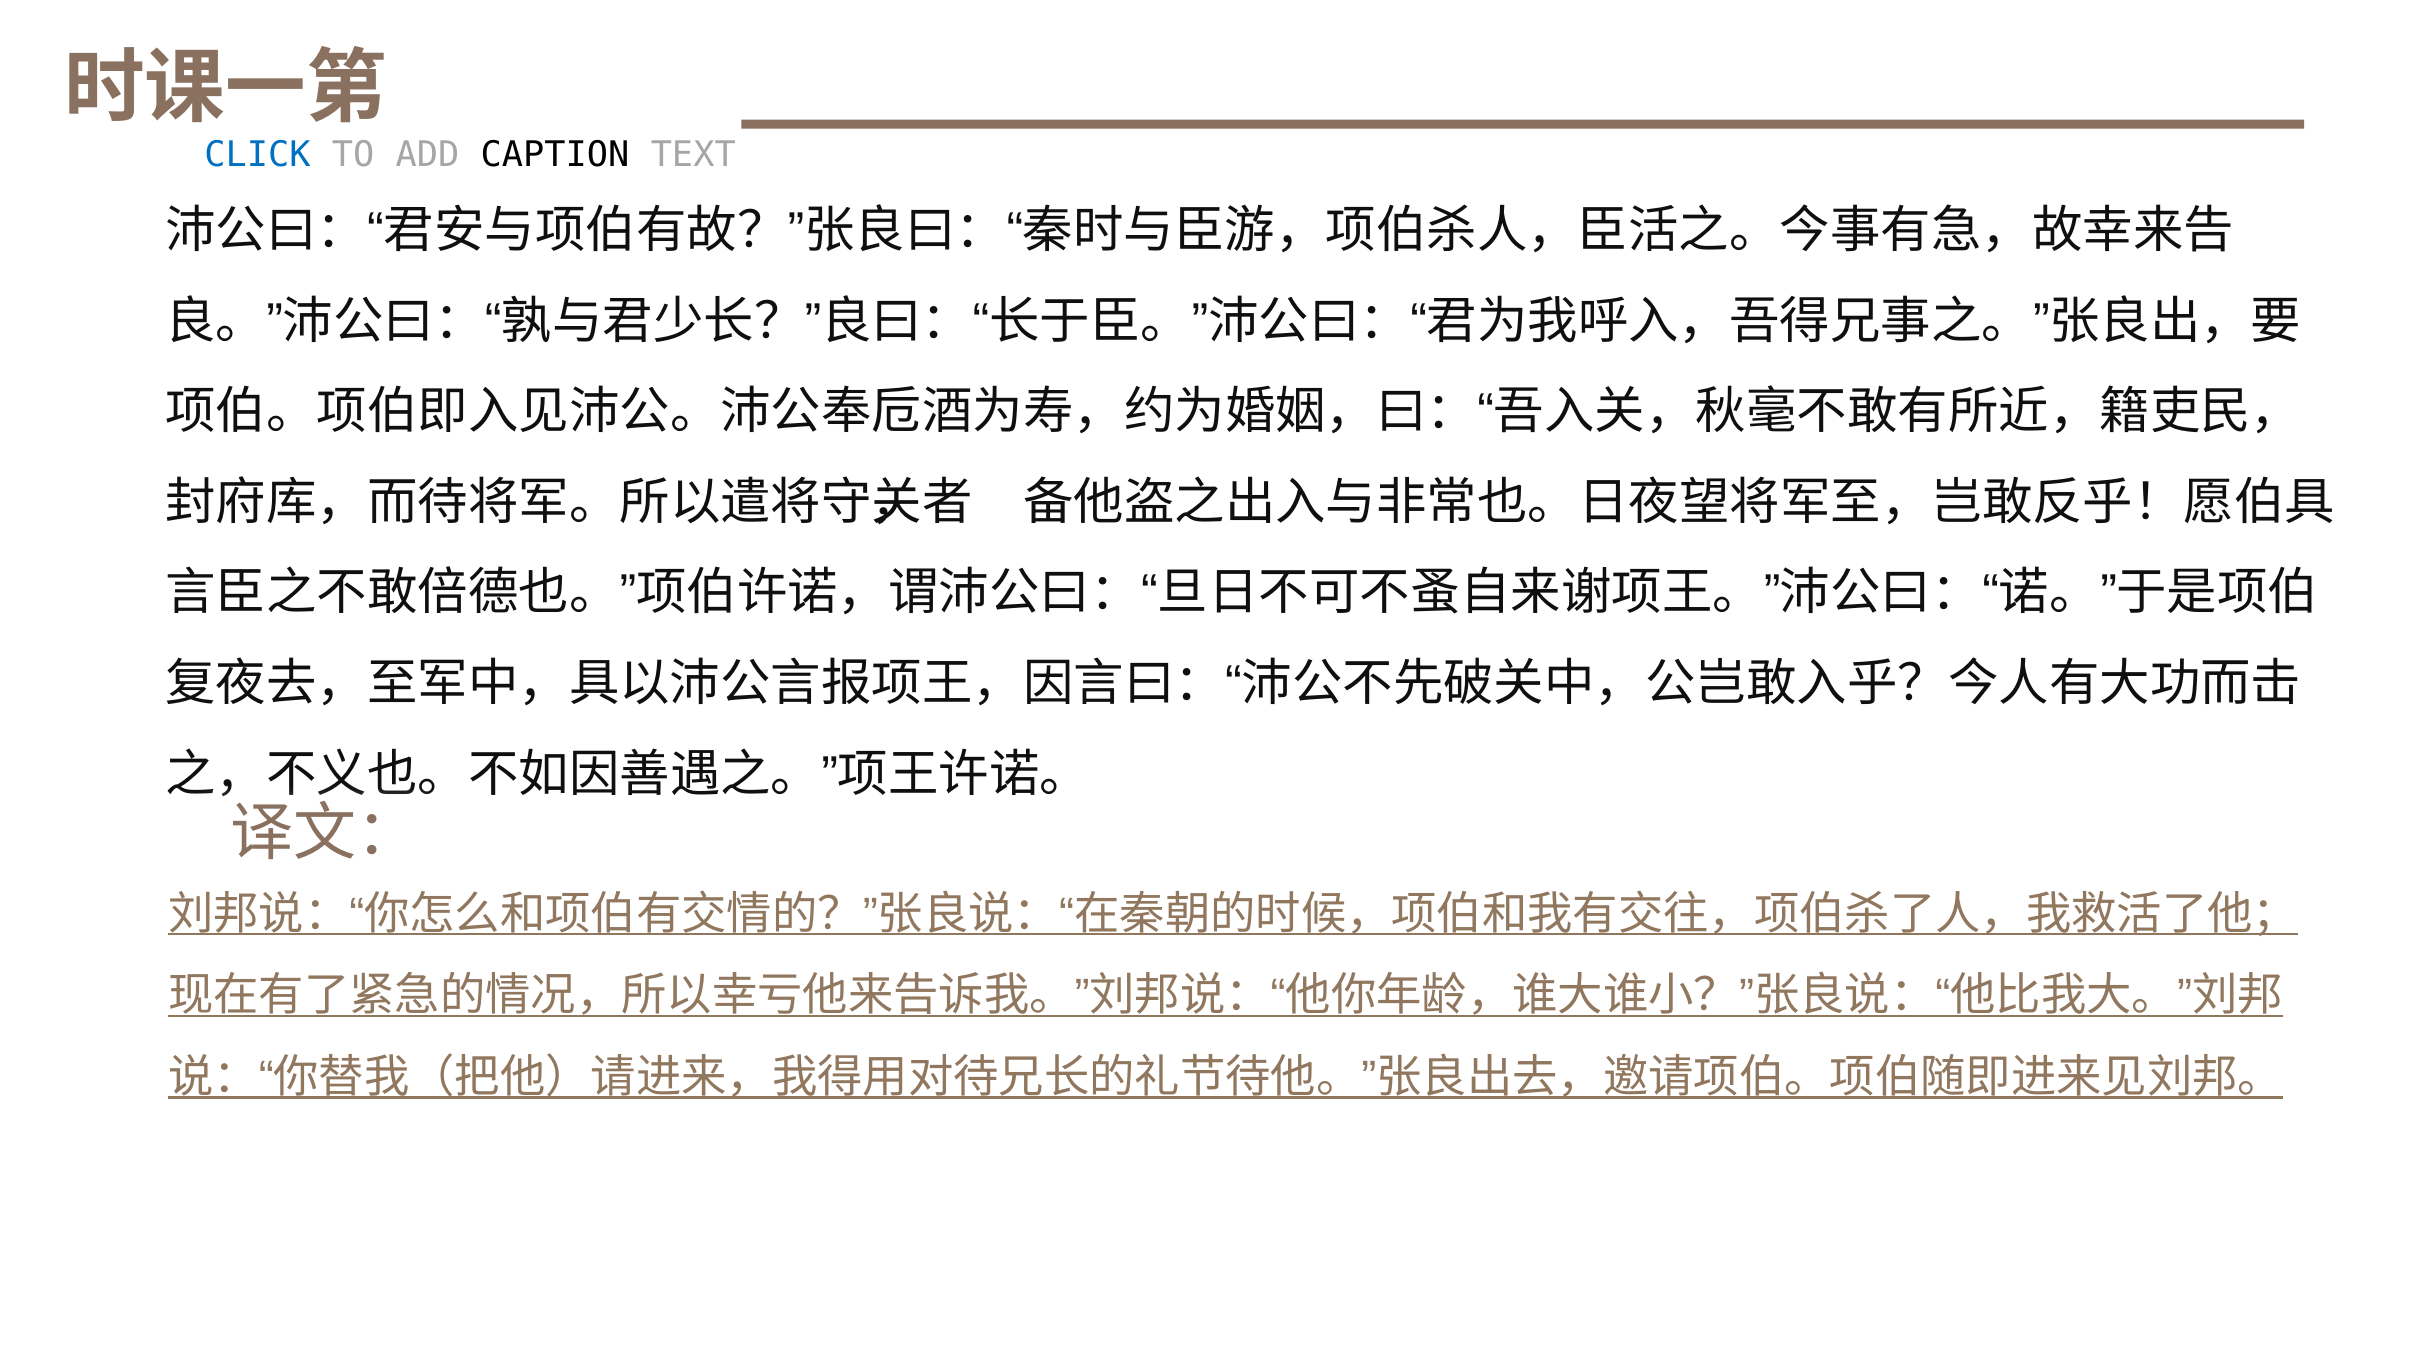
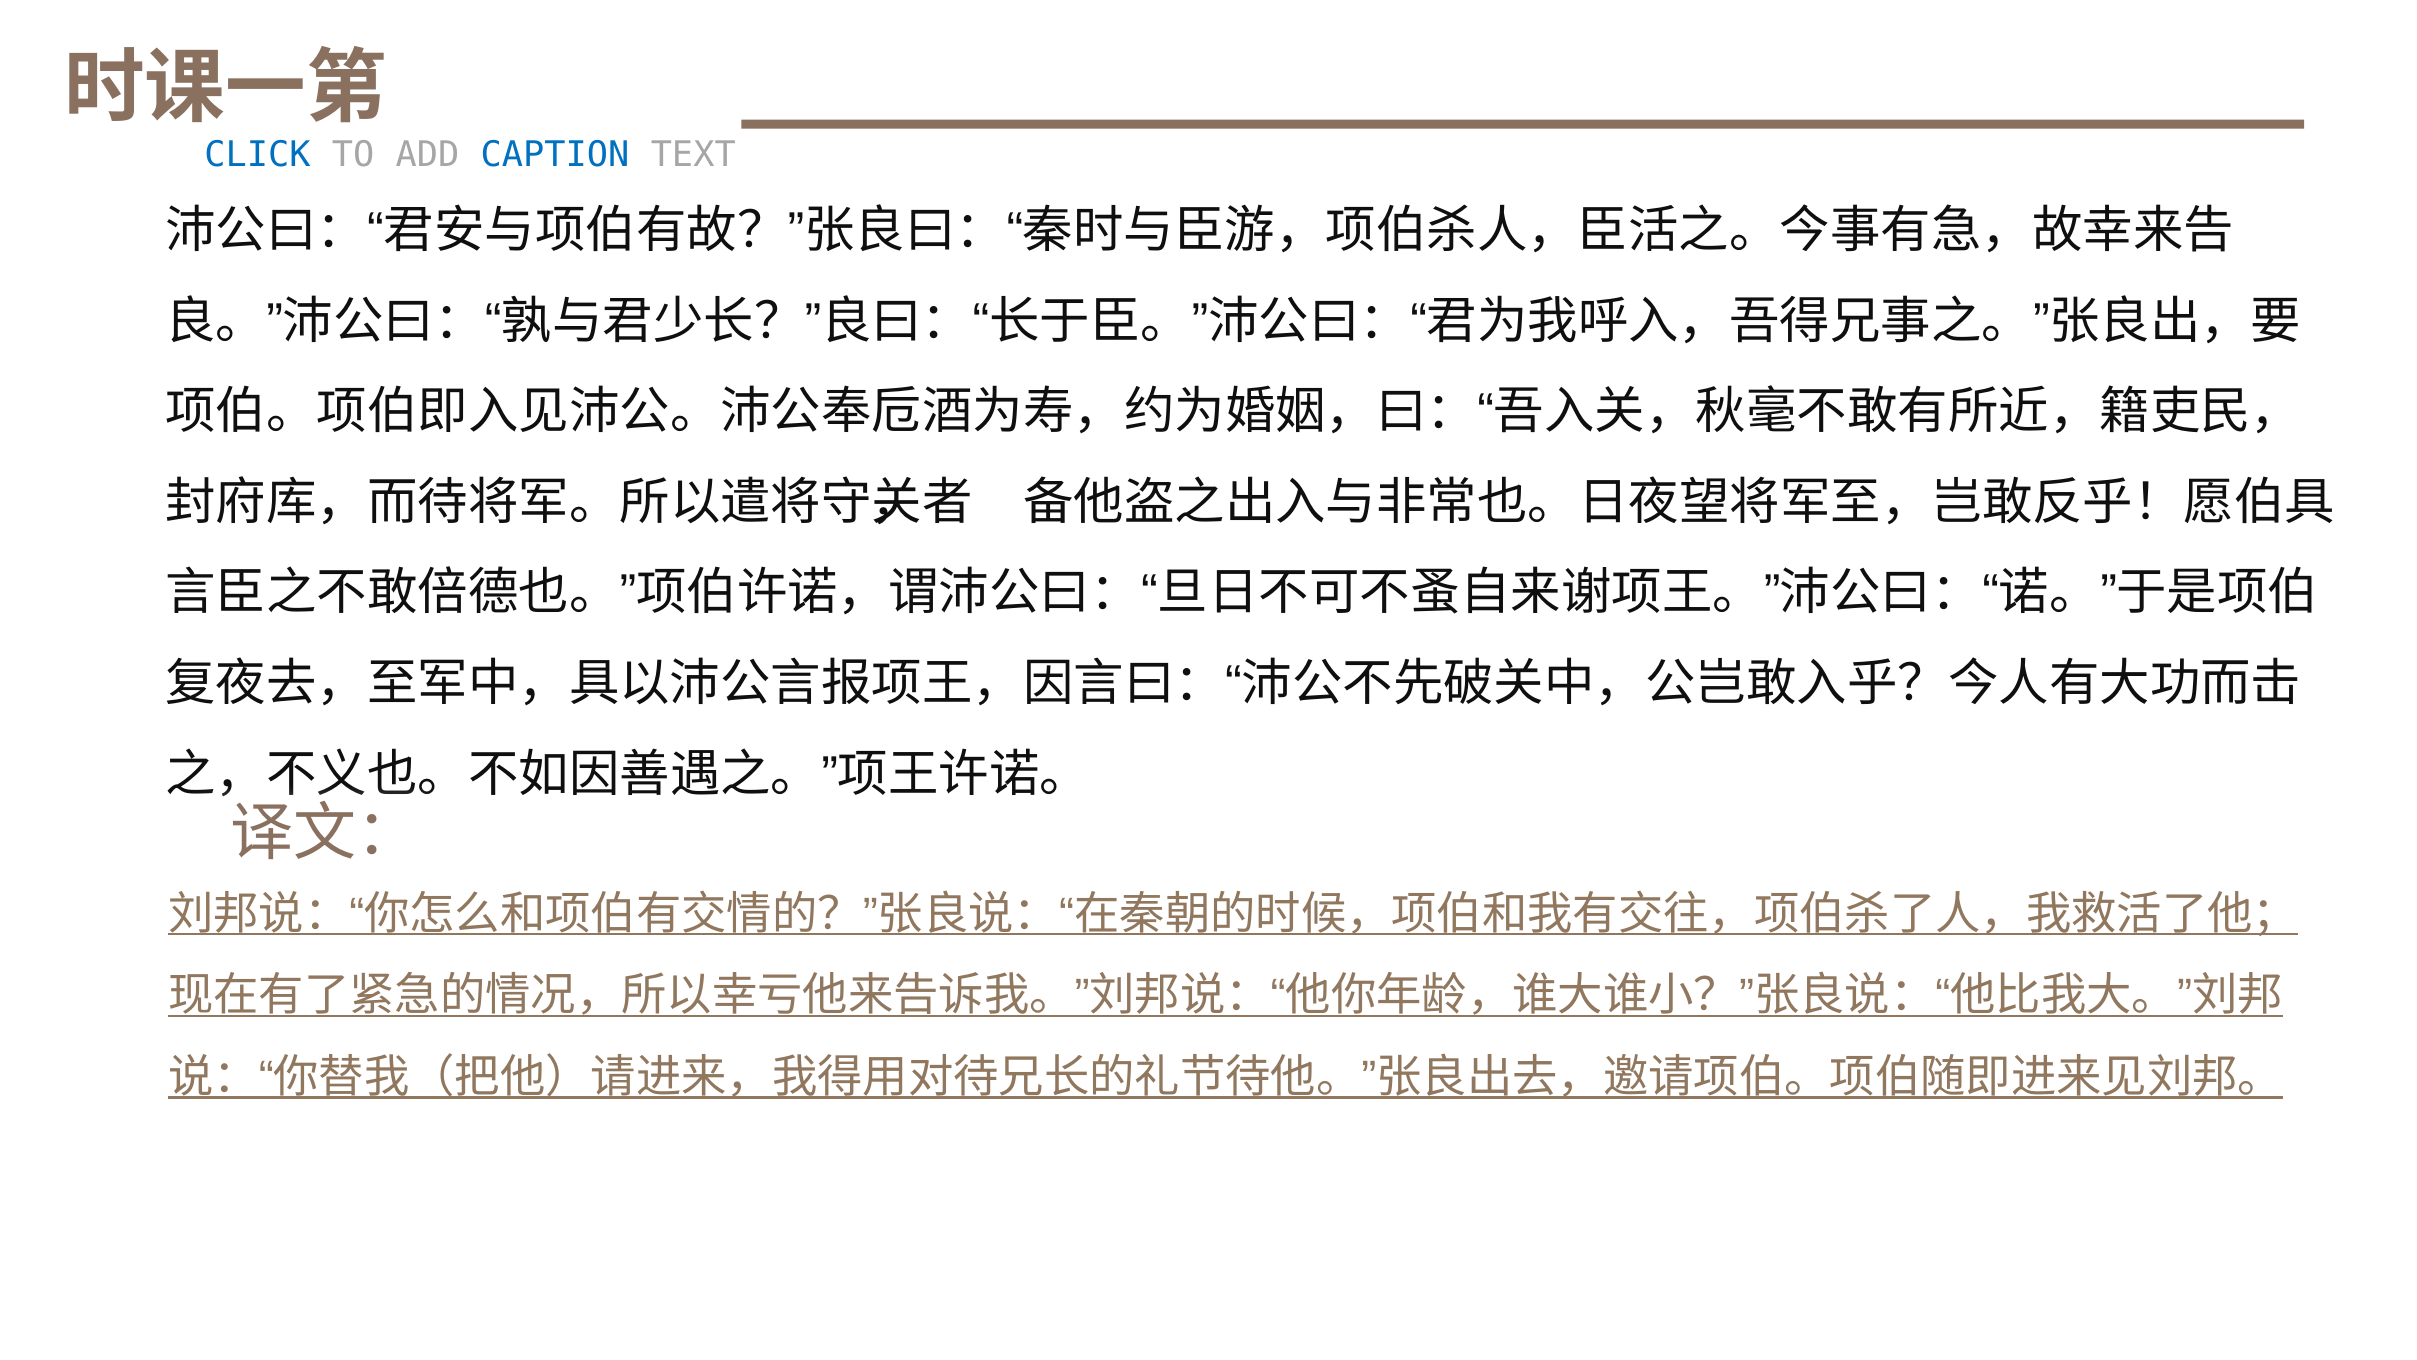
CAPTION colour: black -> blue (555, 155)
